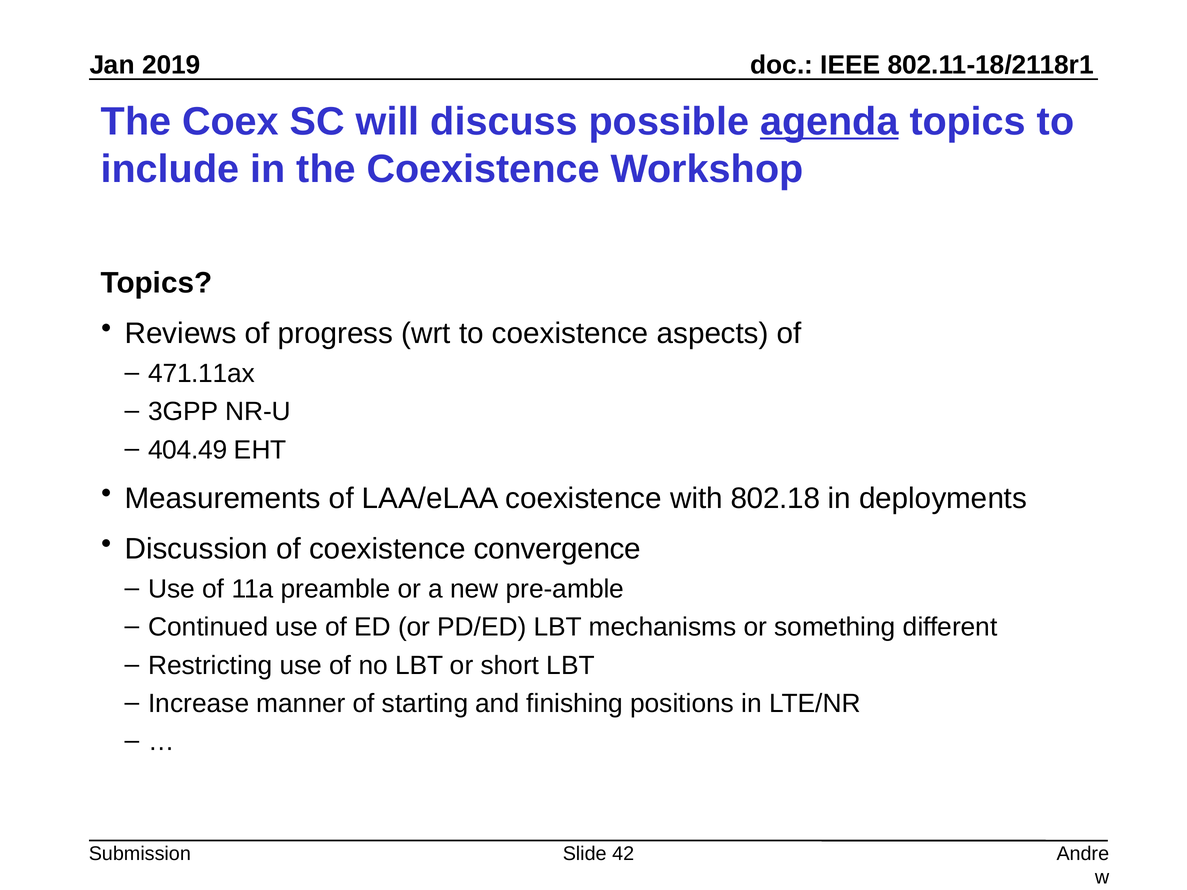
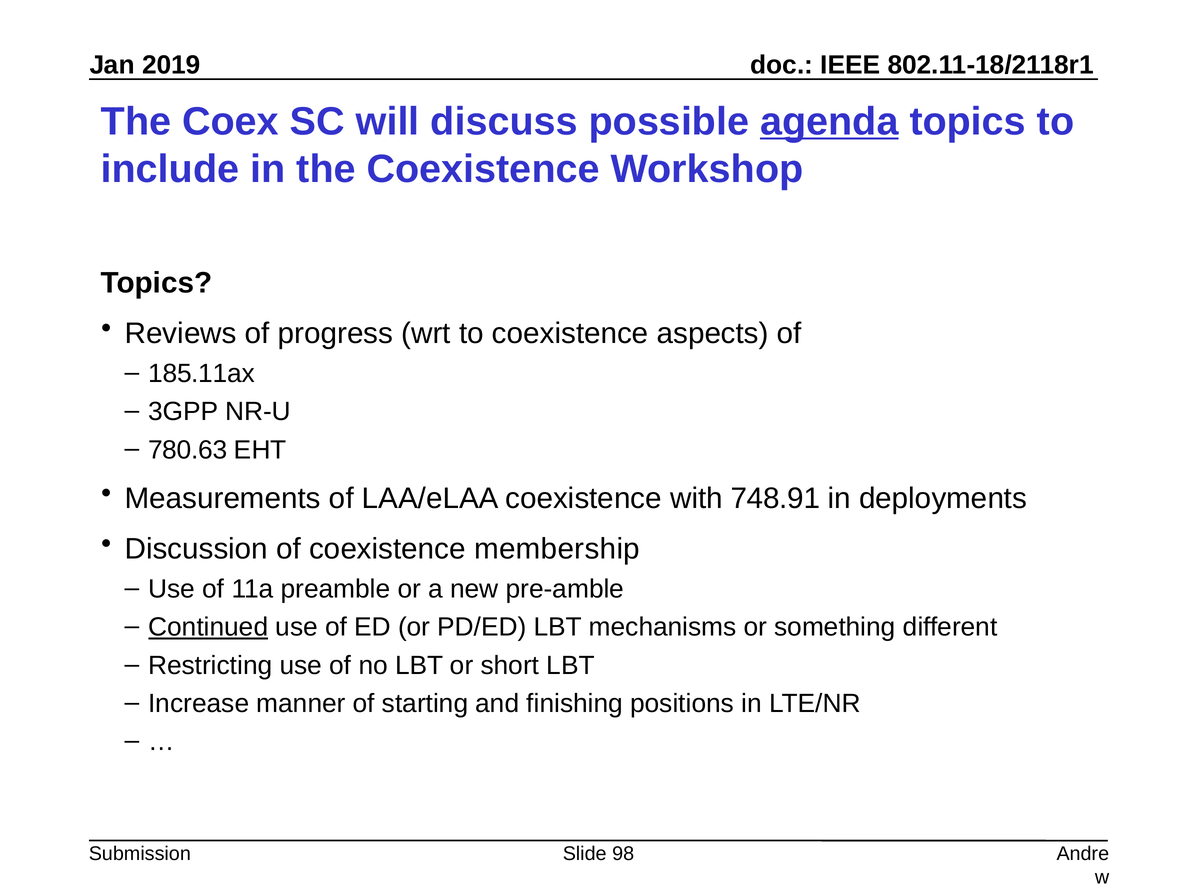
471.11ax: 471.11ax -> 185.11ax (202, 373)
404.49: 404.49 -> 780.63 (188, 450)
802.18: 802.18 -> 748.91 (775, 499)
convergence: convergence -> membership (557, 549)
Continued underline: none -> present (208, 627)
42: 42 -> 98 (623, 854)
